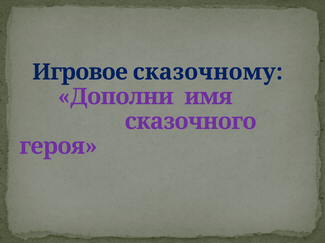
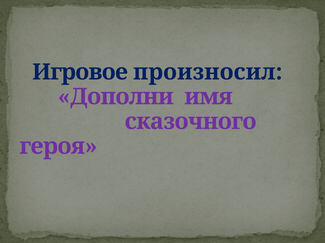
сказочному: сказочному -> произносил (208, 72)
